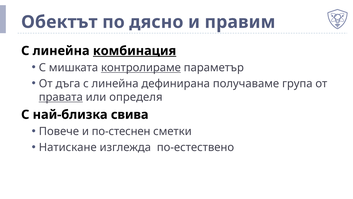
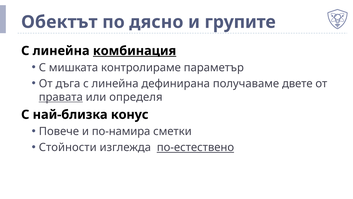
правим: правим -> групите (240, 22)
контролираме underline: present -> none (141, 67)
група: група -> двете (297, 83)
свива: свива -> конус (130, 114)
по-стеснен: по-стеснен -> по-намира (121, 131)
Натискане: Натискане -> Стойности (68, 147)
по-естествено underline: none -> present (195, 147)
